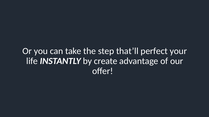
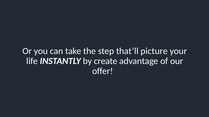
perfect: perfect -> picture (154, 51)
